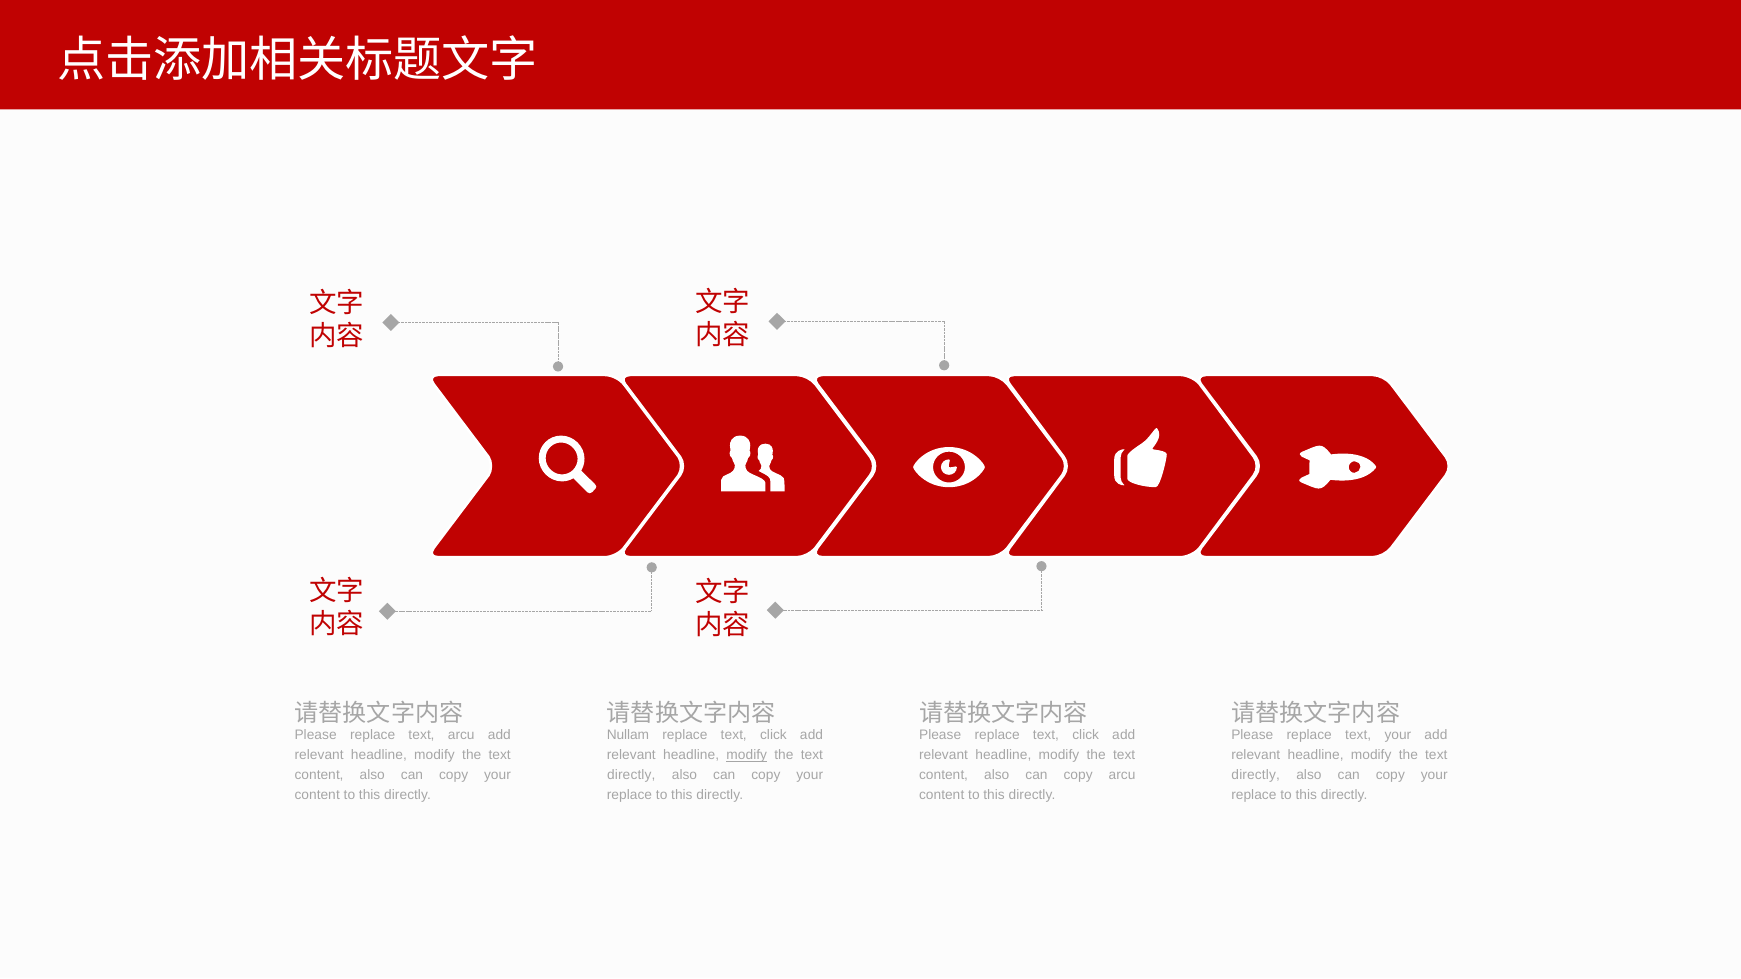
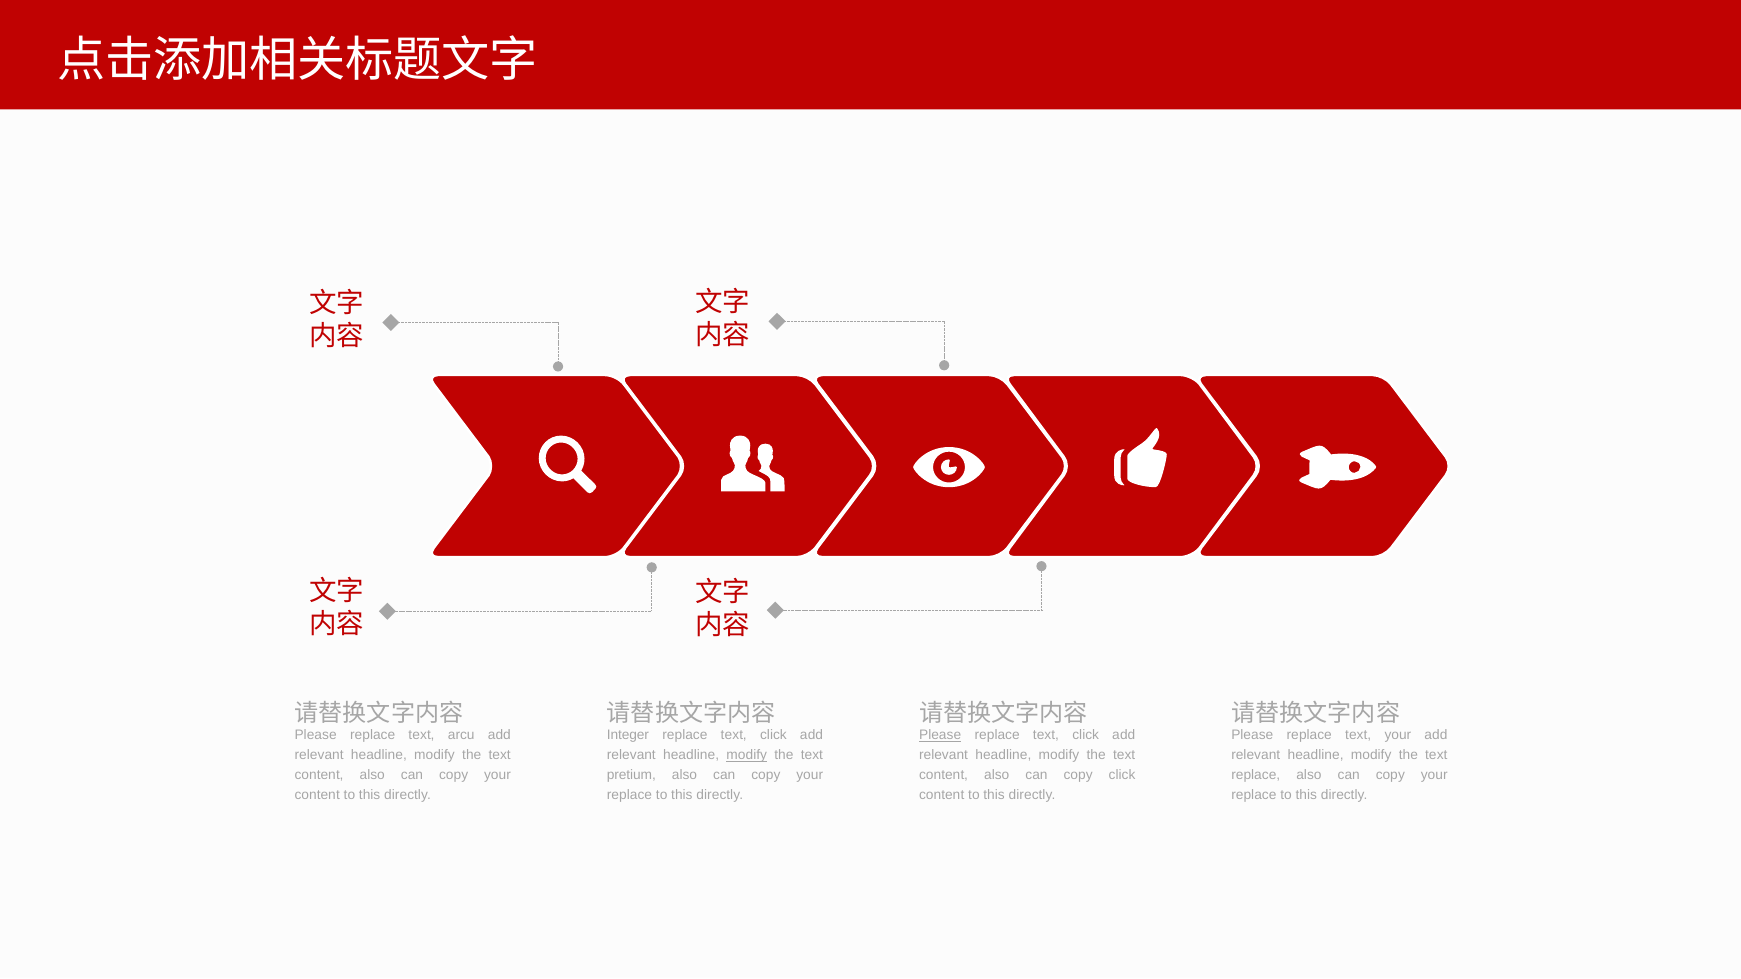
Nullam: Nullam -> Integer (628, 736)
Please underline: none -> present (940, 736)
directly: directly -> pretium (631, 775)
copy arcu: arcu -> click (1122, 775)
directly: directly -> replace (1256, 775)
